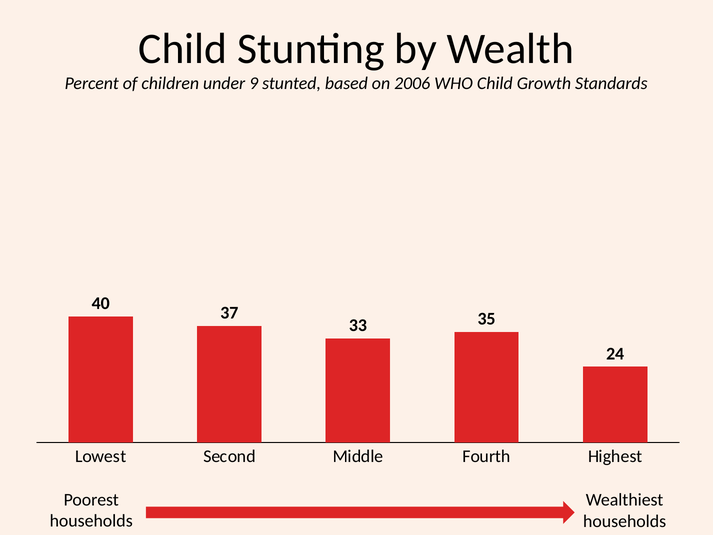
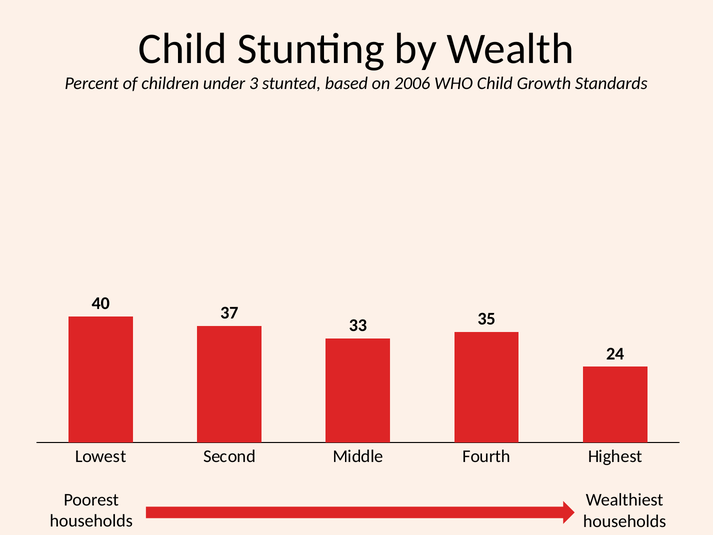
9: 9 -> 3 (254, 83)
